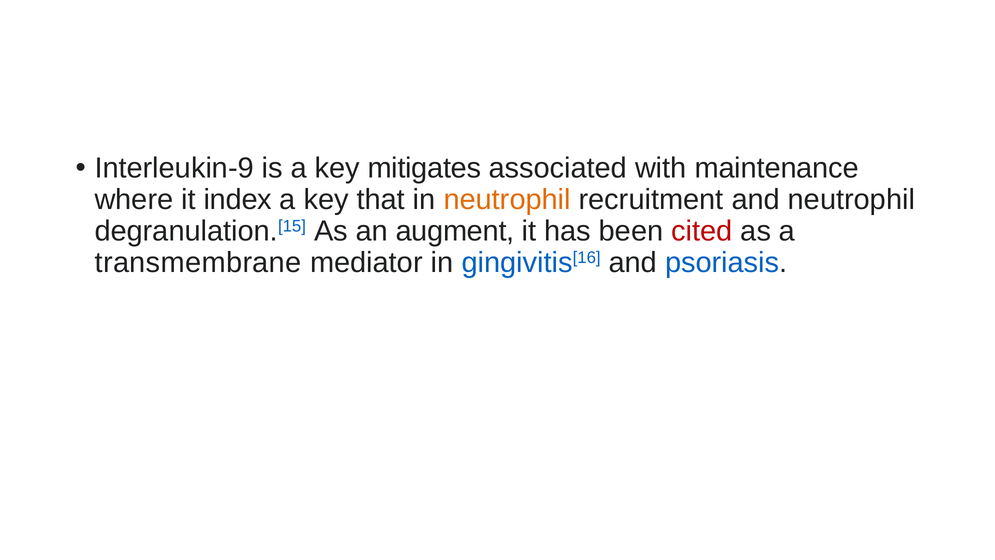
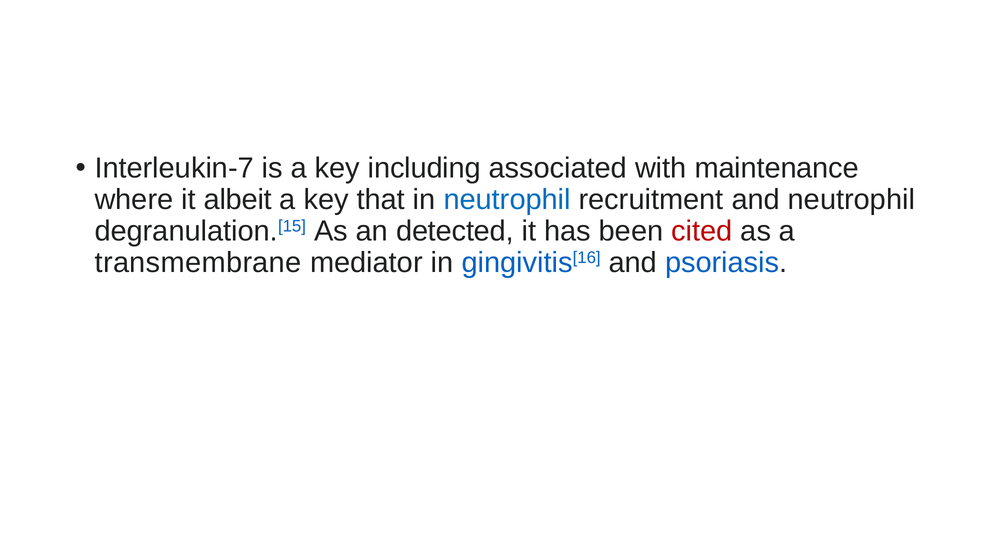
Interleukin-9: Interleukin-9 -> Interleukin-7 (174, 168)
mitigates: mitigates -> including (424, 168)
index: index -> albeit (238, 200)
neutrophil colour: orange -> blue (507, 200)
augment: augment -> detected (455, 231)
